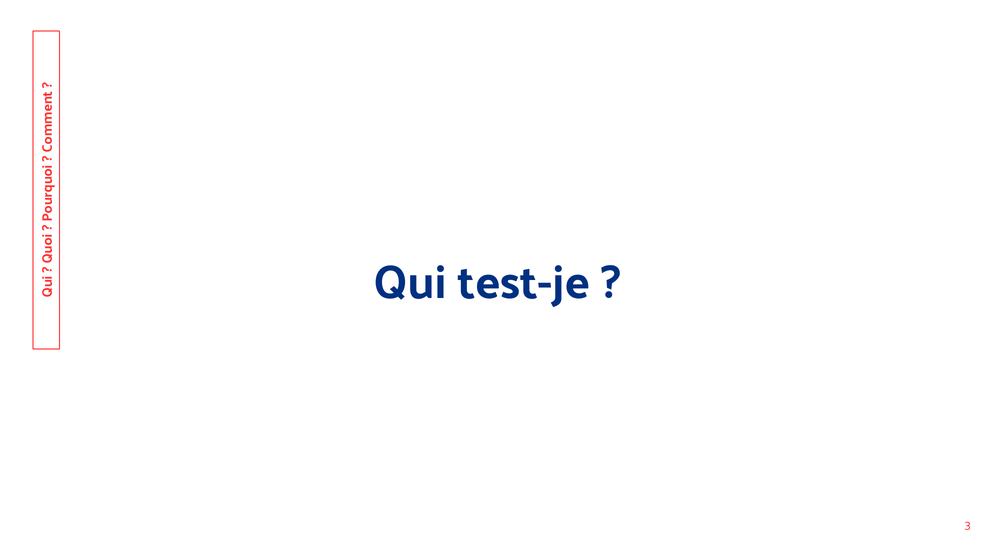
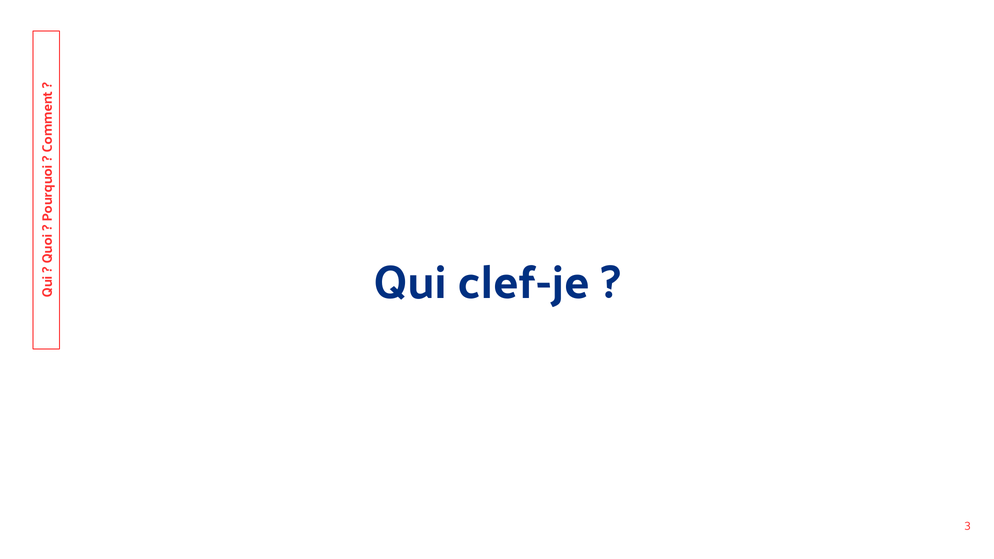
test-je: test-je -> clef-je (524, 283)
